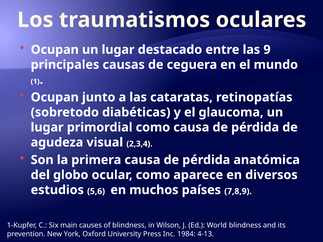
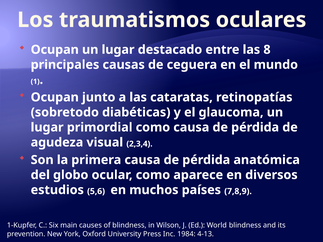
9: 9 -> 8 (267, 50)
